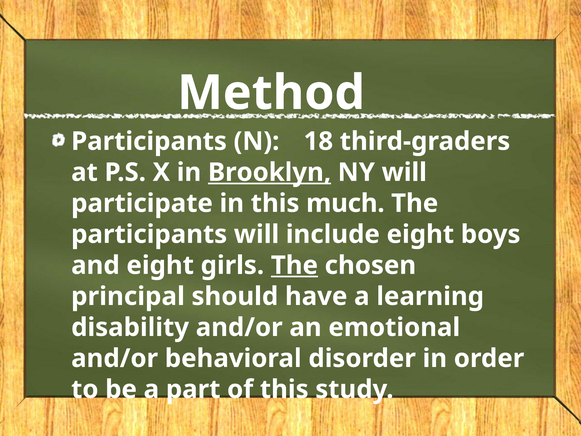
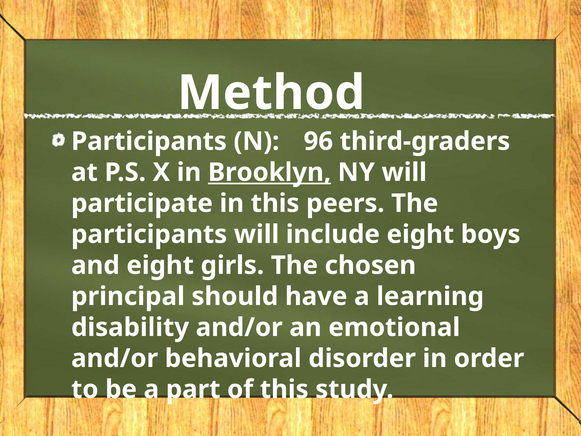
18: 18 -> 96 (318, 141)
much: much -> peers (345, 203)
The underline: present -> none (294, 265)
